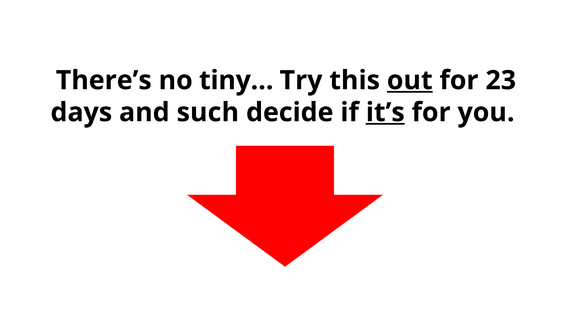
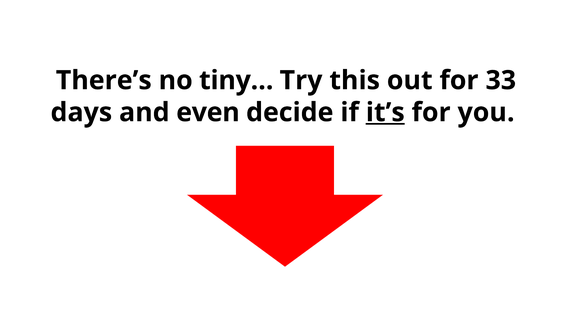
out underline: present -> none (410, 81)
23: 23 -> 33 (501, 81)
such: such -> even (208, 113)
